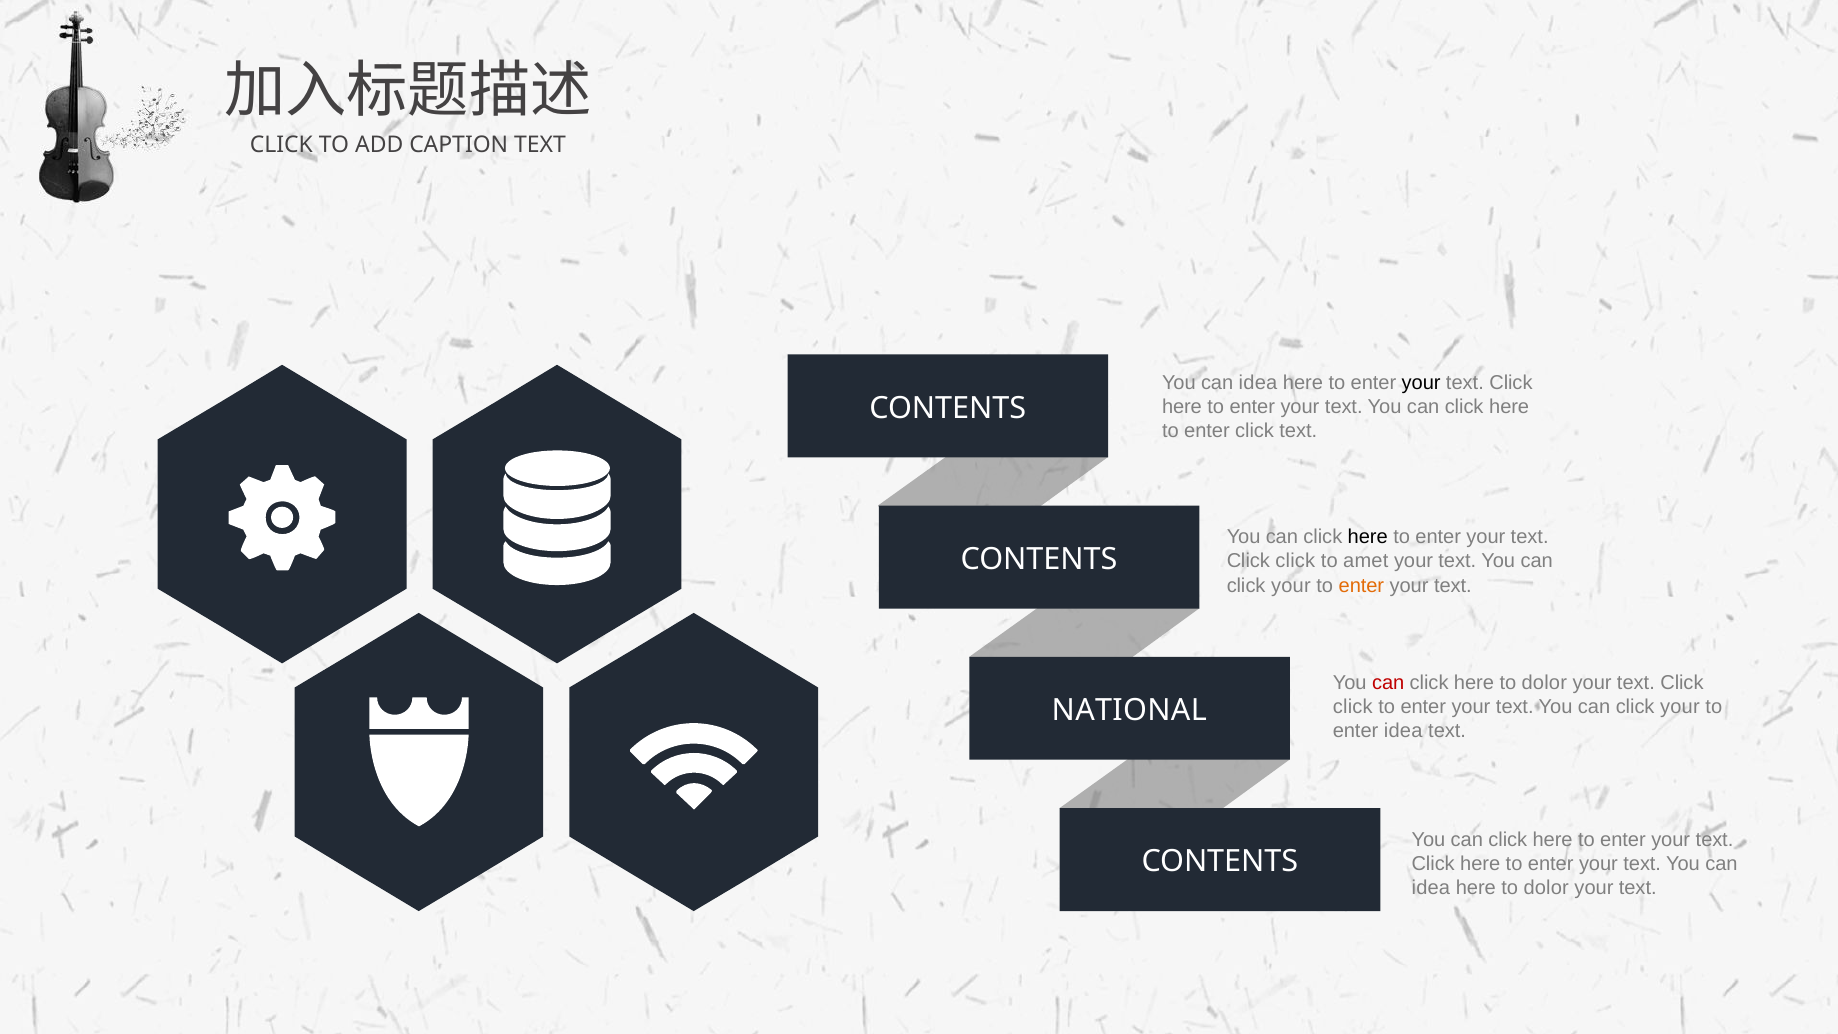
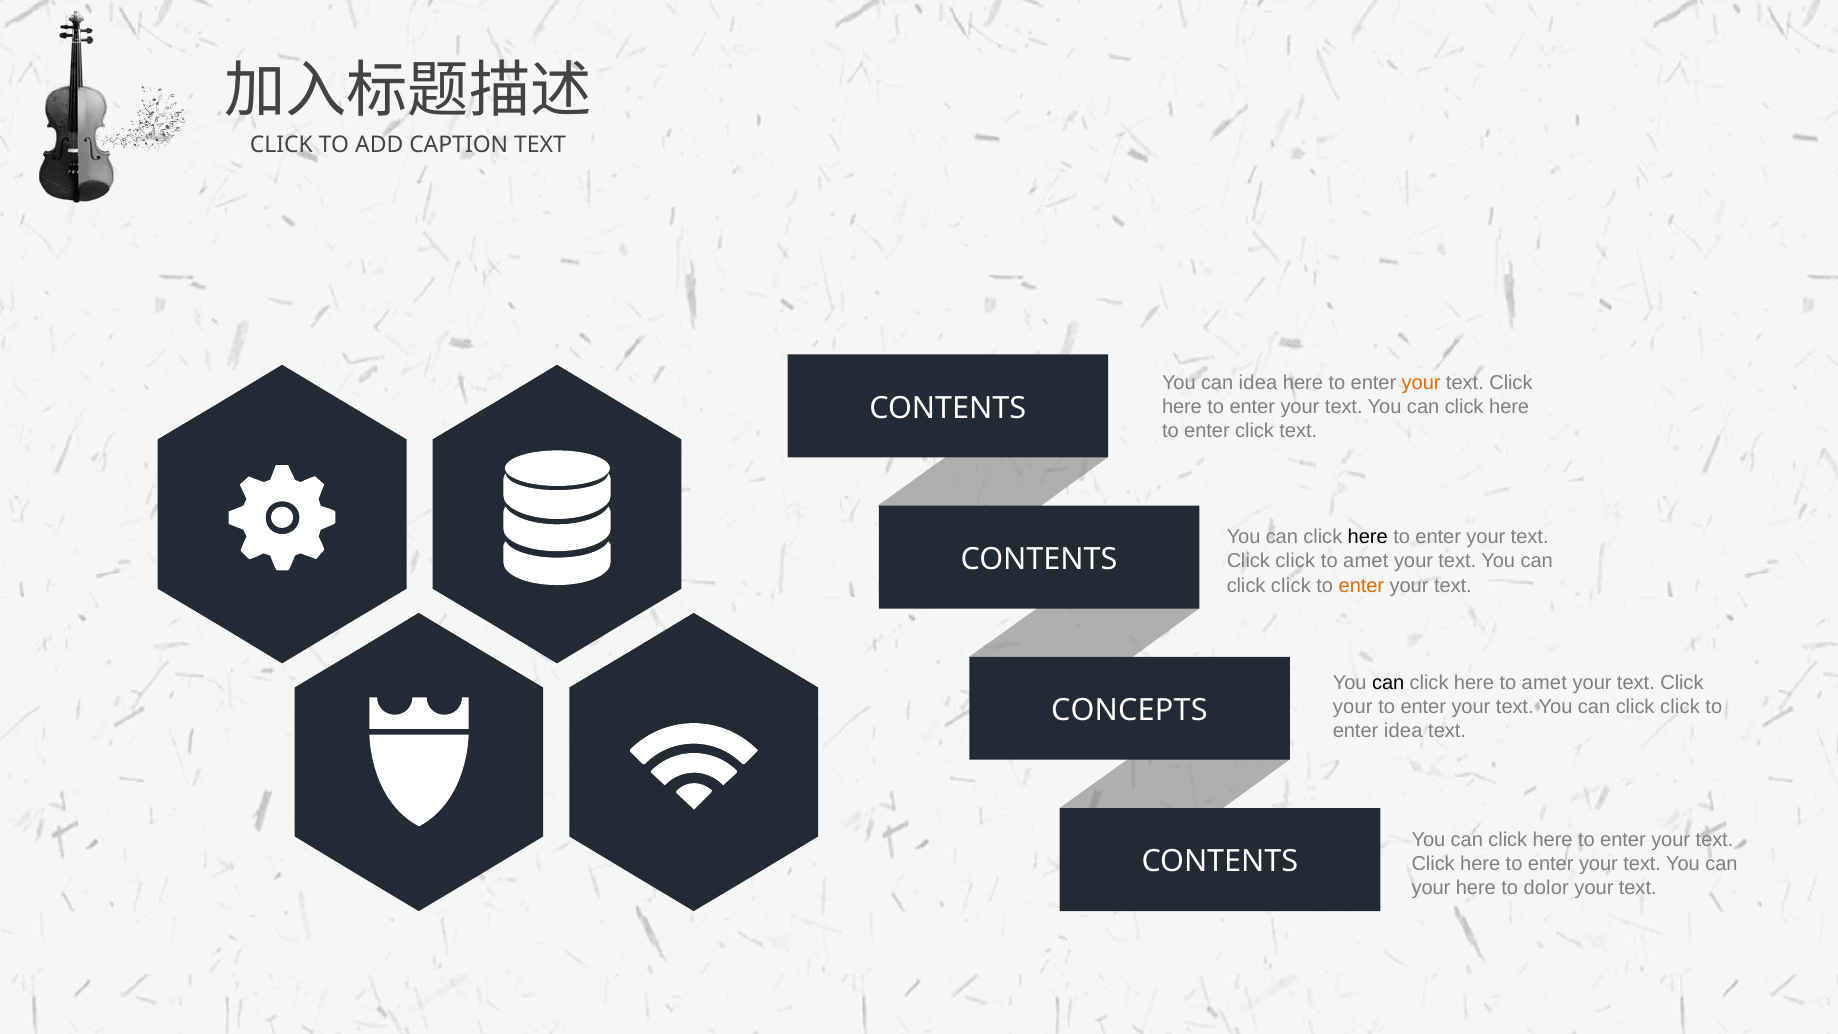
your colour: black -> orange (1421, 383)
your: your -> click (1291, 586)
can colour: red -> black (1388, 683)
click here to dolor: dolor -> amet (1544, 683)
click: click -> your (1353, 707)
your: your -> click (1680, 707)
NATIONAL: NATIONAL -> CONCEPTS (1129, 711)
idea: idea -> your (1431, 888)
